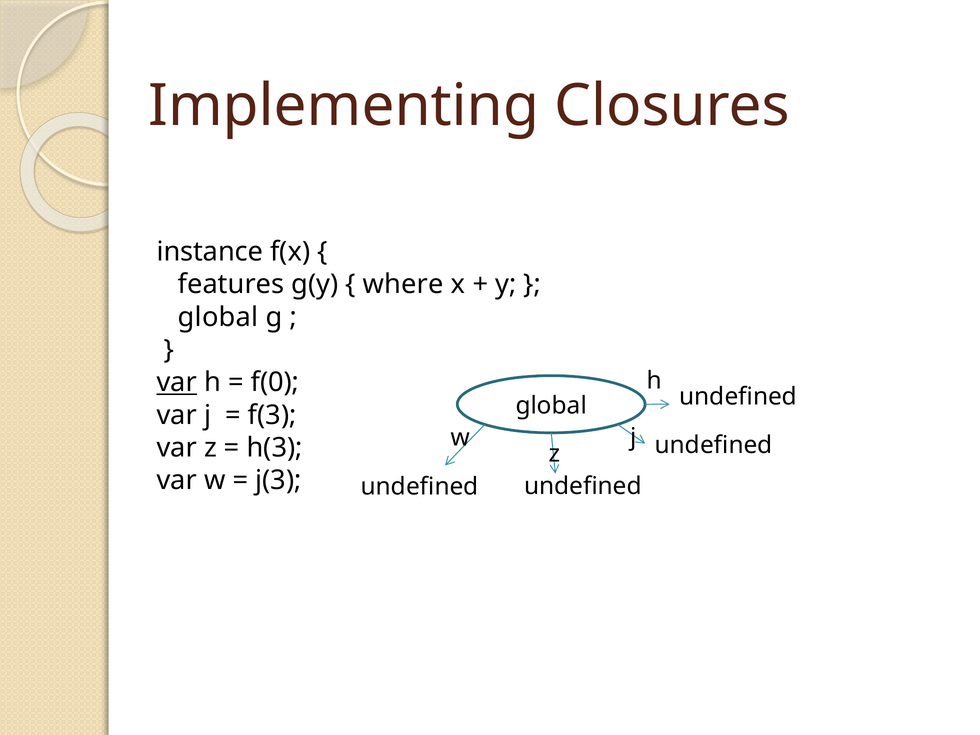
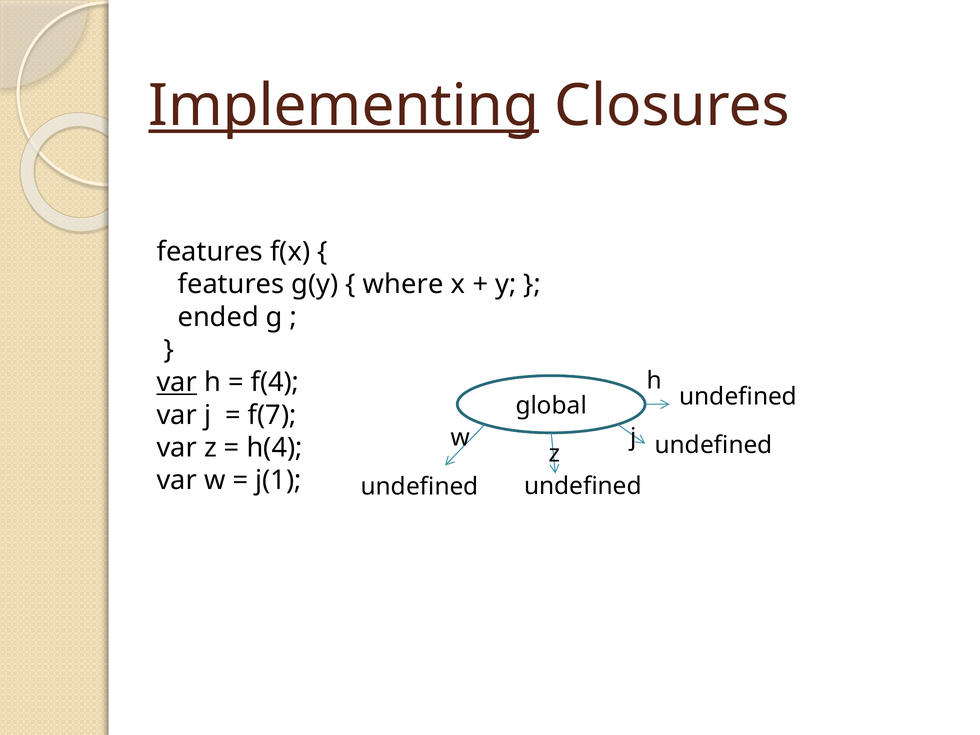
Implementing underline: none -> present (344, 106)
instance: instance -> features (210, 252)
global: global -> ended (218, 317)
f(0: f(0 -> f(4 (275, 382)
f(3: f(3 -> f(7 (272, 415)
h(3: h(3 -> h(4 (275, 448)
j(3: j(3 -> j(1 (278, 480)
